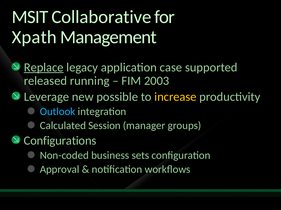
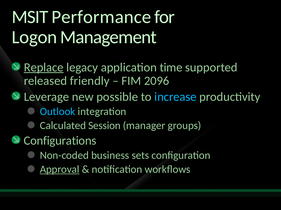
Collaborative: Collaborative -> Performance (101, 17)
Xpath: Xpath -> Logon (34, 37)
case: case -> time (171, 68)
running: running -> friendly (90, 81)
2003: 2003 -> 2096 (157, 81)
increase colour: yellow -> light blue (175, 97)
Approval underline: none -> present (60, 170)
